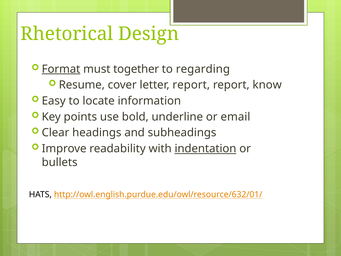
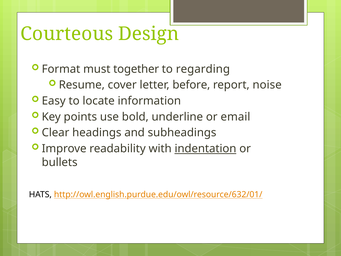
Rhetorical: Rhetorical -> Courteous (67, 34)
Format underline: present -> none (61, 69)
letter report: report -> before (191, 85)
know: know -> noise (267, 85)
